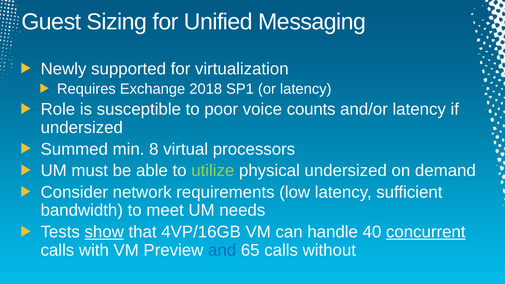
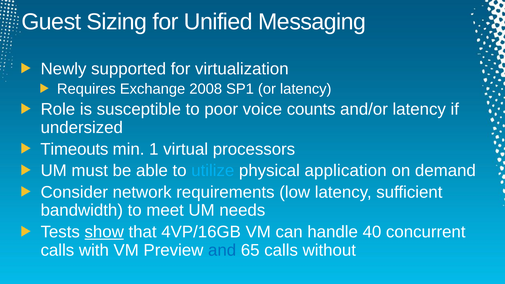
2018: 2018 -> 2008 (206, 89)
Summed: Summed -> Timeouts (74, 149)
8: 8 -> 1 (154, 149)
utilize colour: light green -> light blue (213, 171)
physical undersized: undersized -> application (346, 171)
concurrent underline: present -> none (426, 232)
